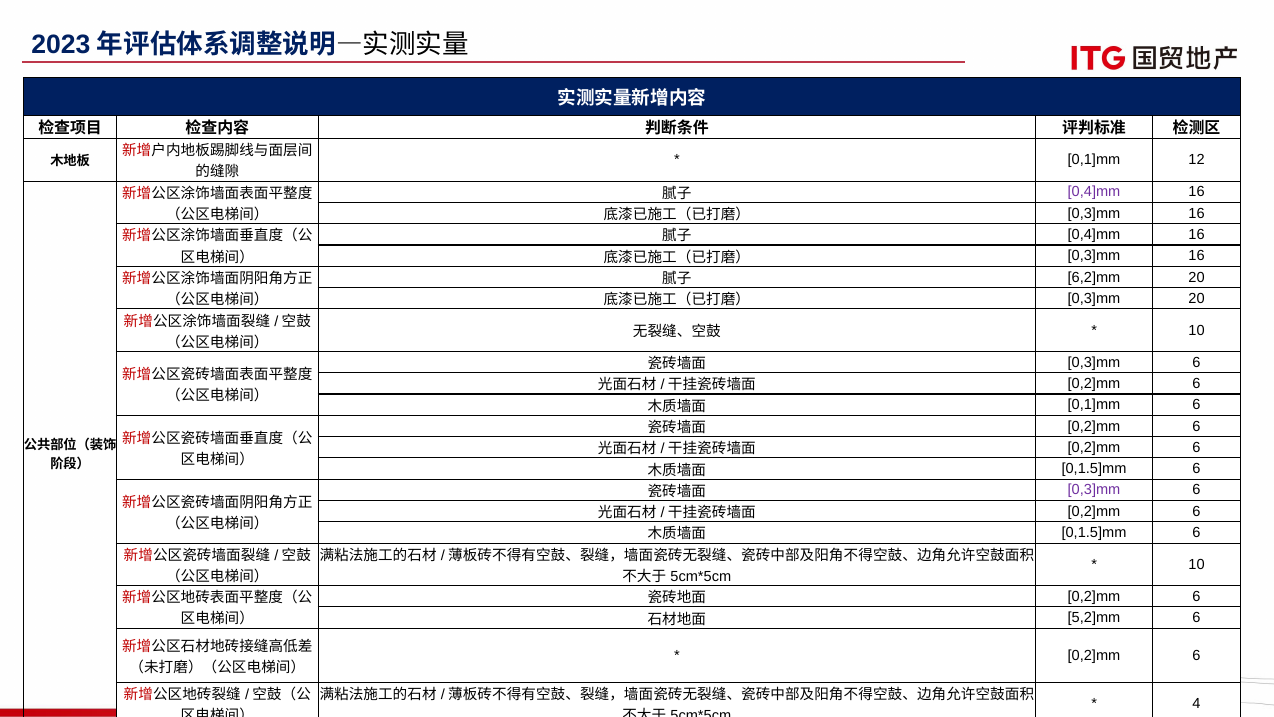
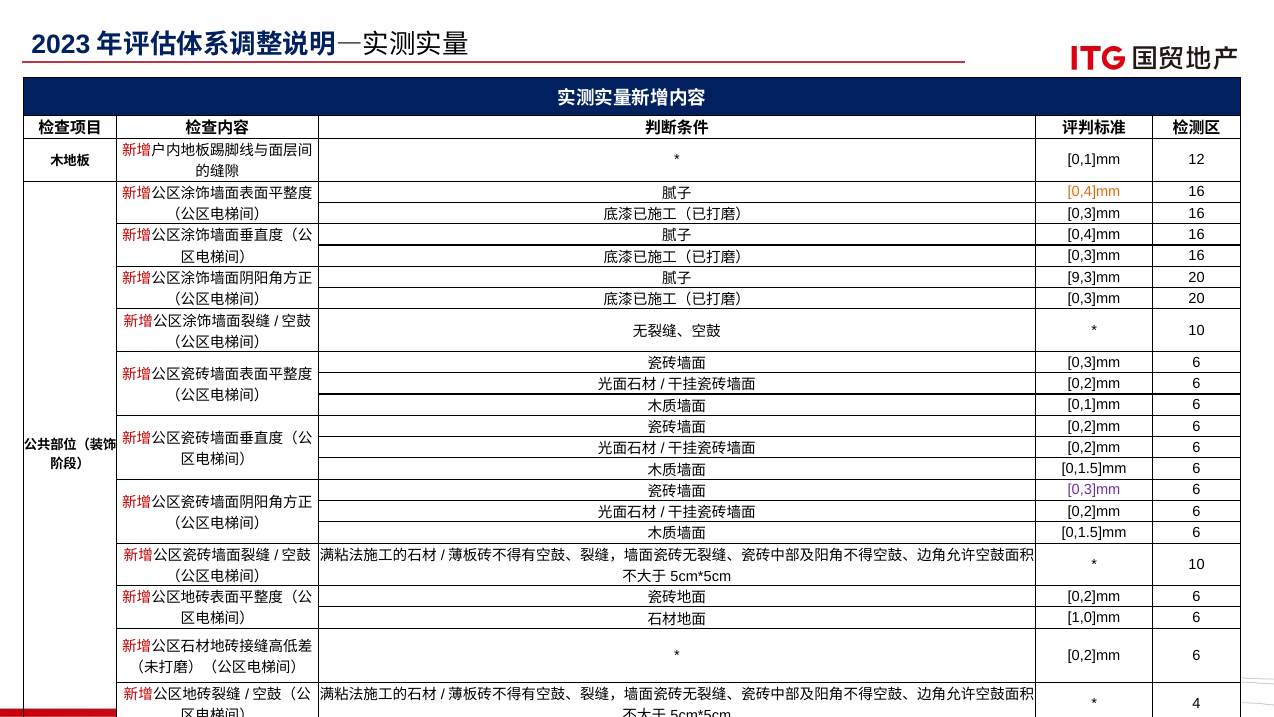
0,4]mm colour: purple -> orange (1094, 192)
6,2]mm: 6,2]mm -> 9,3]mm (1094, 277)
5,2]mm: 5,2]mm -> 1,0]mm (1094, 618)
